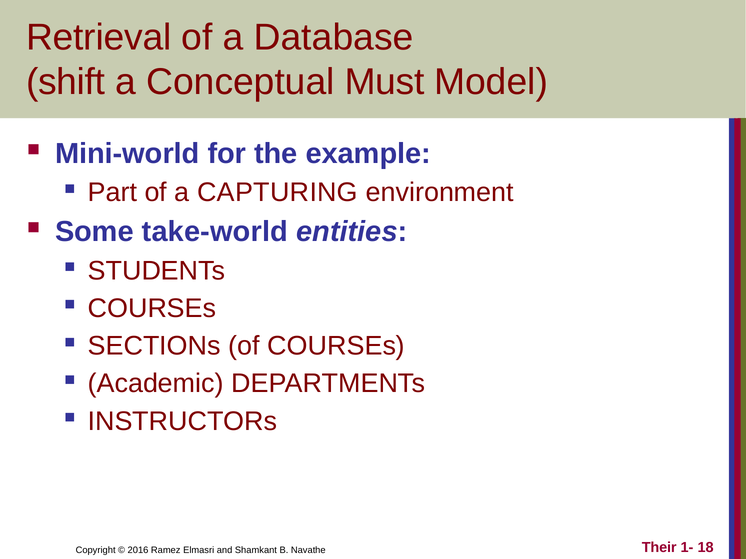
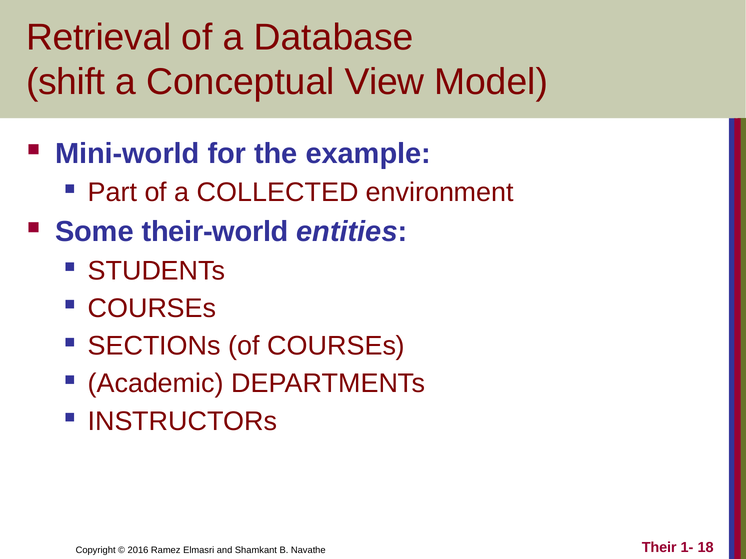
Must: Must -> View (385, 82)
CAPTURING: CAPTURING -> COLLECTED (278, 193)
take-world: take-world -> their-world (215, 232)
